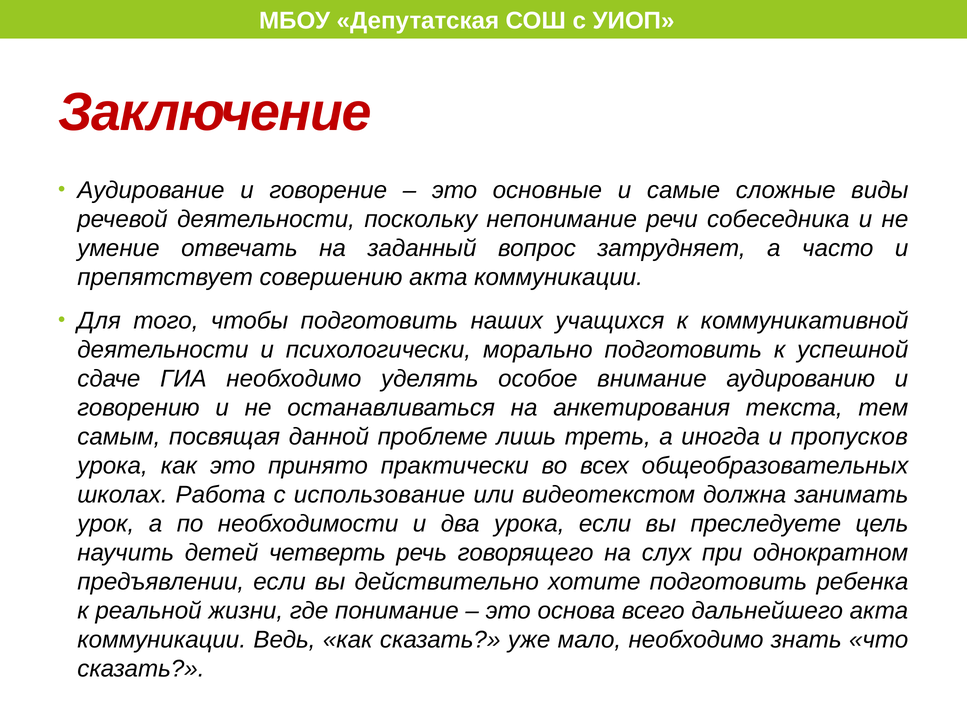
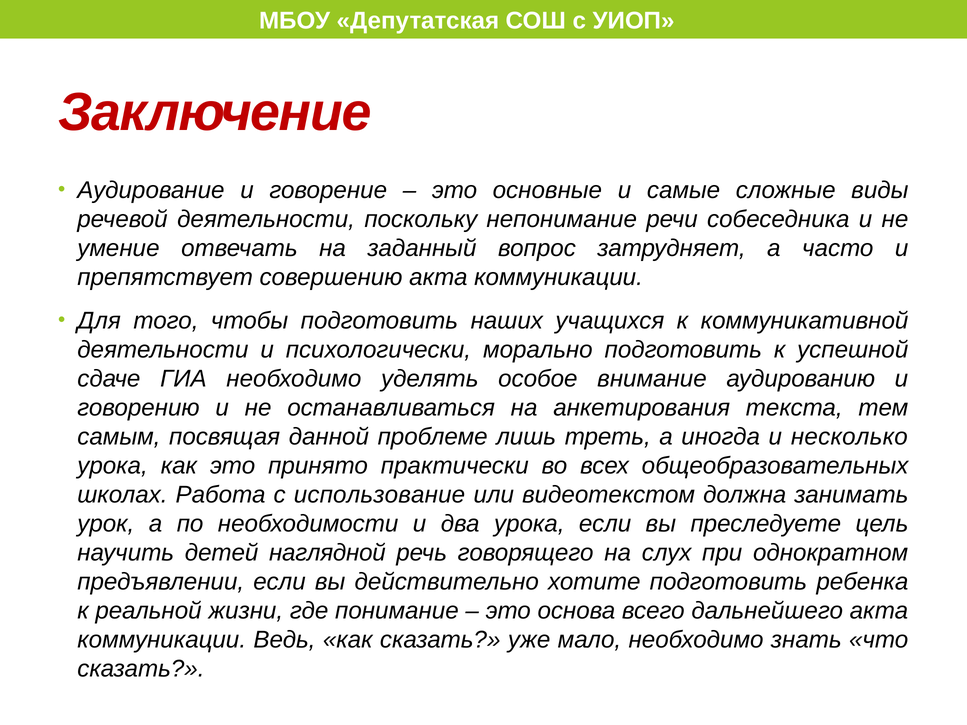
пропусков: пропусков -> несколько (849, 437)
четверть: четверть -> наглядной (327, 553)
